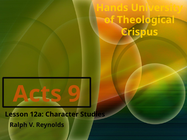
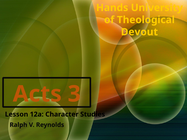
Crispus: Crispus -> Devout (139, 32)
9: 9 -> 3 (74, 94)
